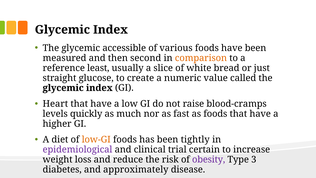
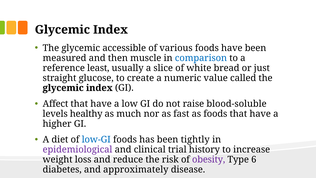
second: second -> muscle (146, 58)
comparison colour: orange -> blue (201, 58)
Heart: Heart -> Affect (55, 104)
blood-cramps: blood-cramps -> blood-soluble (237, 104)
quickly: quickly -> healthy (86, 114)
low-GI colour: orange -> blue (96, 140)
certain: certain -> history (204, 149)
3: 3 -> 6 (254, 159)
